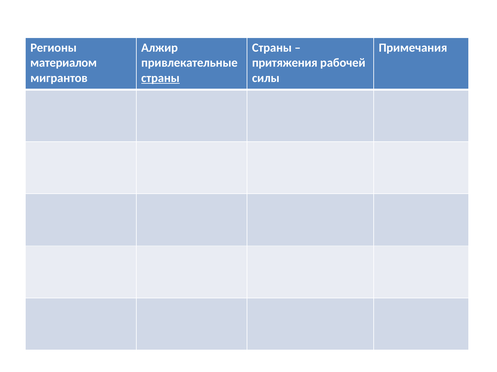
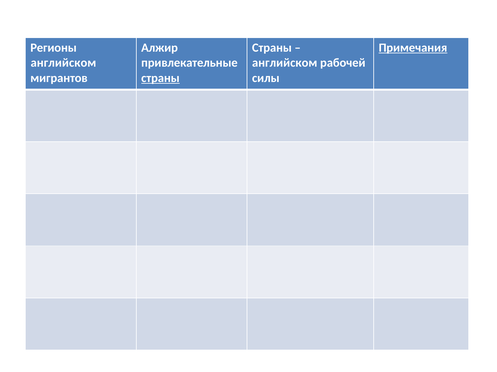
Примечания underline: none -> present (413, 48)
материалом: материалом -> английском (63, 63)
притяжения: притяжения -> английском (285, 63)
